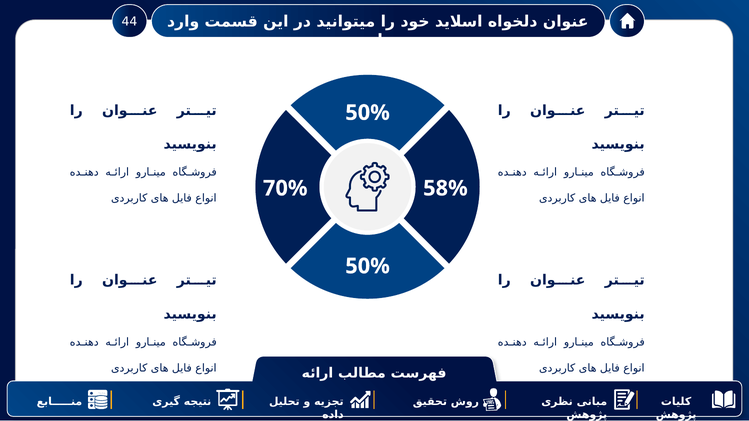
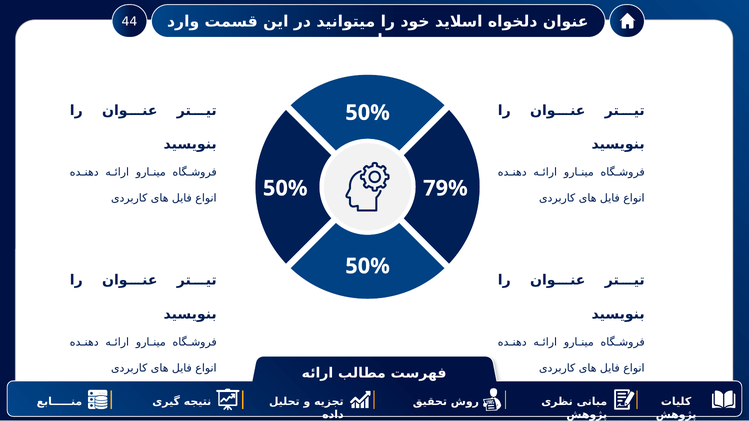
70%: 70% -> 50% (285, 188)
58%: 58% -> 79% (445, 188)
